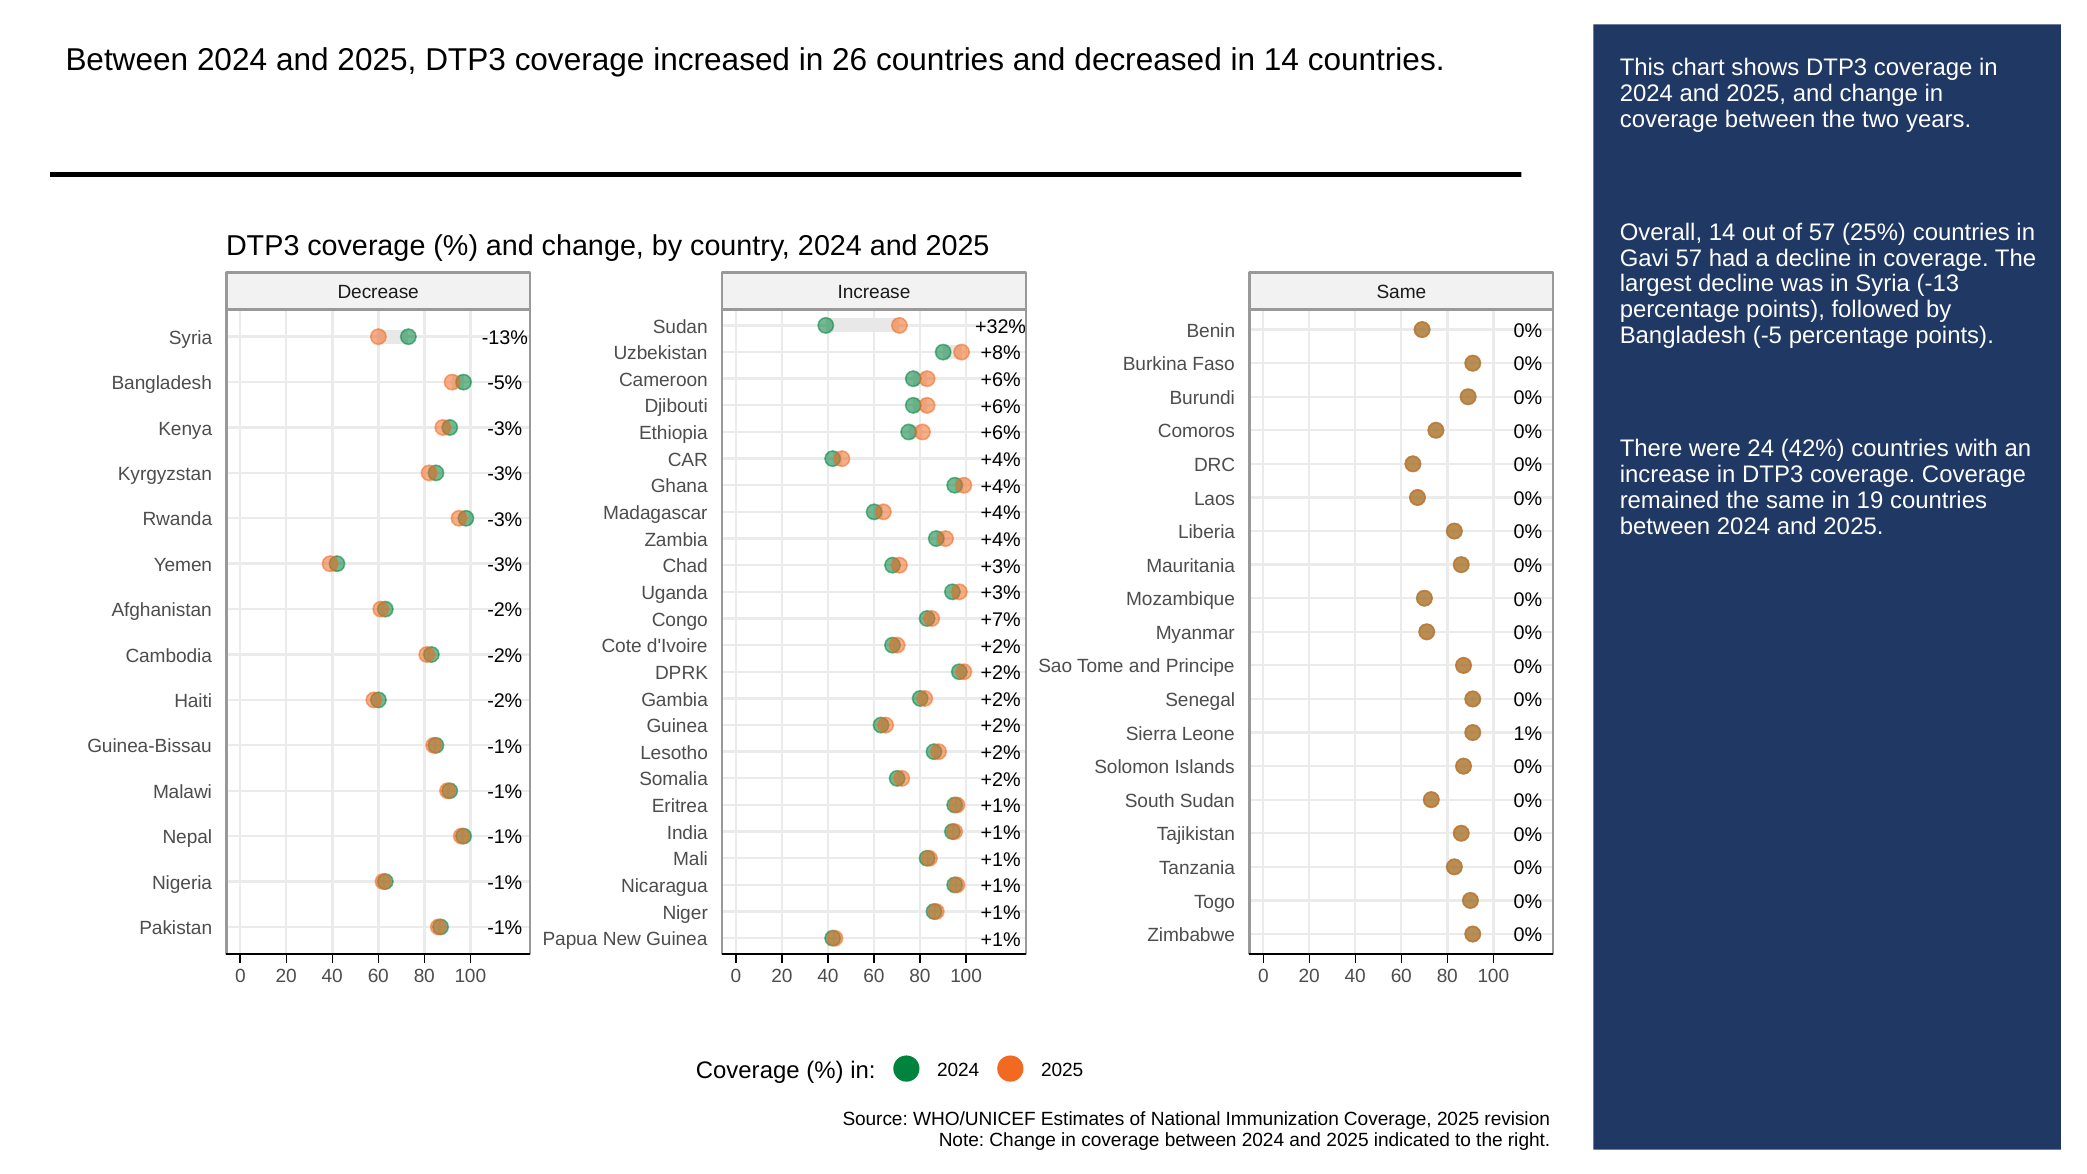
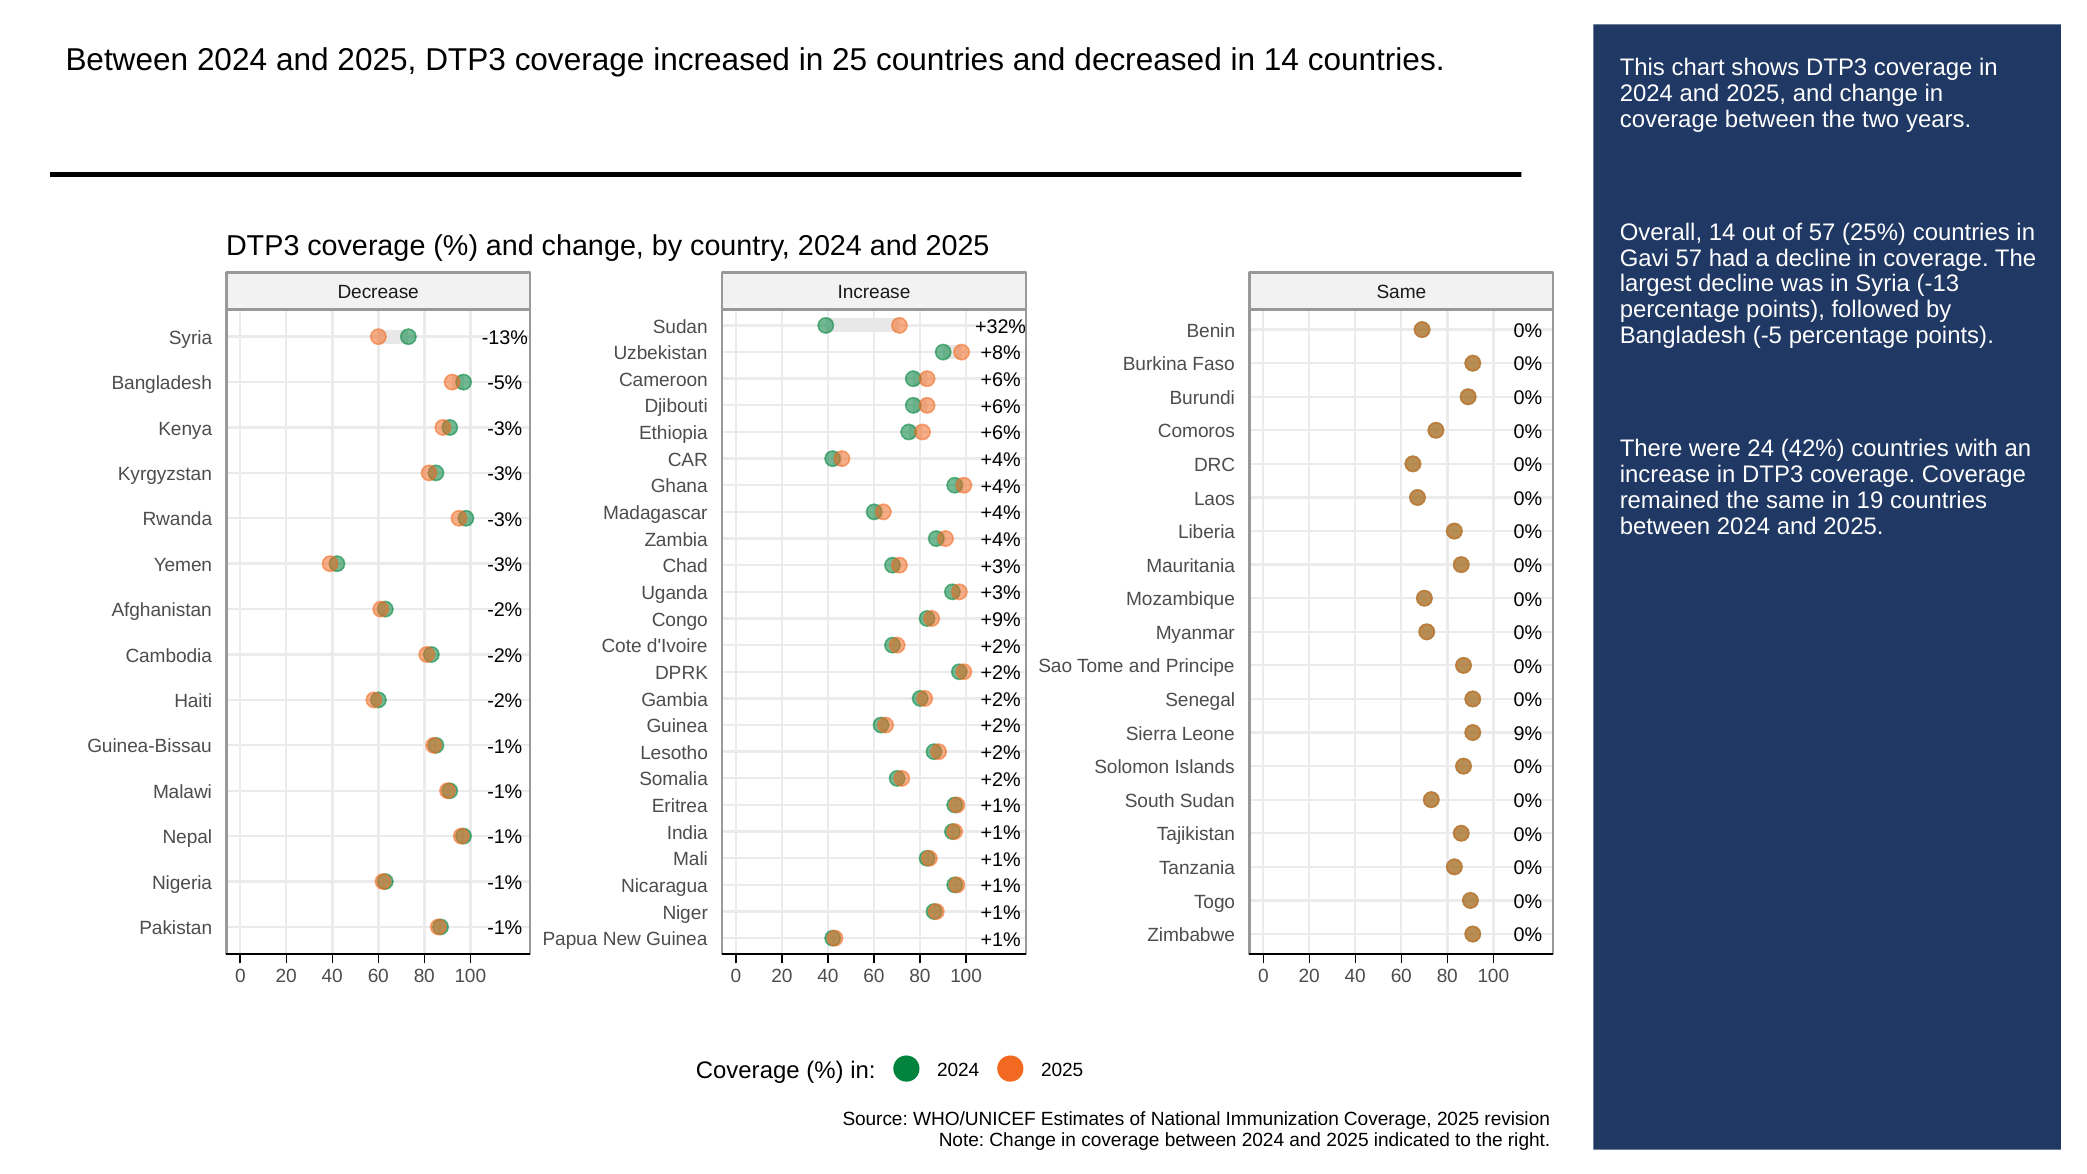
26: 26 -> 25 (850, 60)
+7%: +7% -> +9% (1001, 620)
1%: 1% -> 9% (1528, 734)
